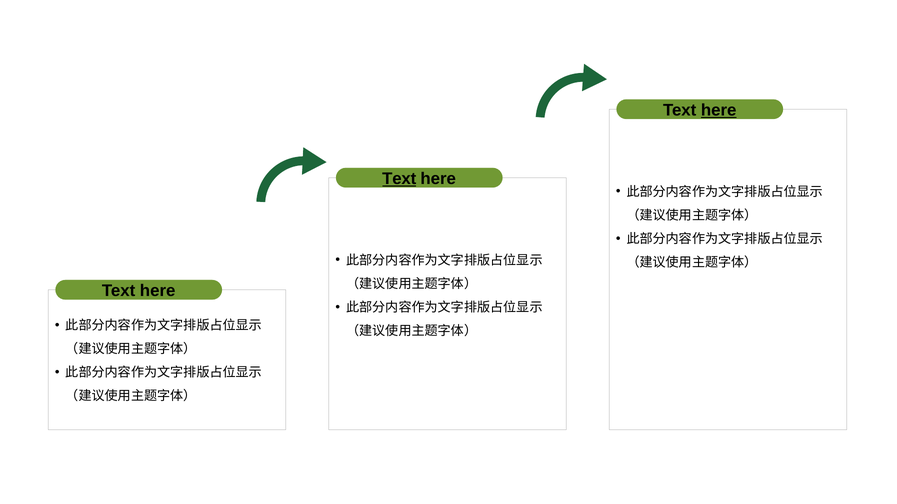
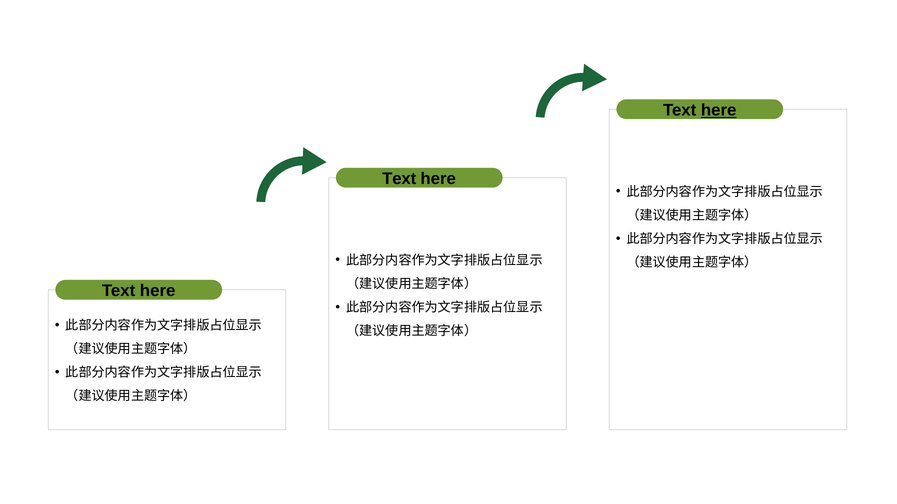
Text underline: present -> none (399, 179)
